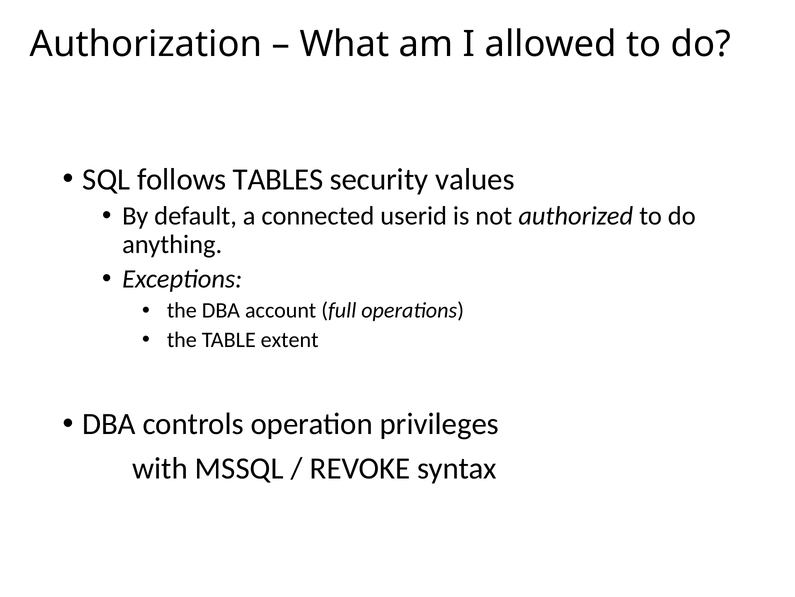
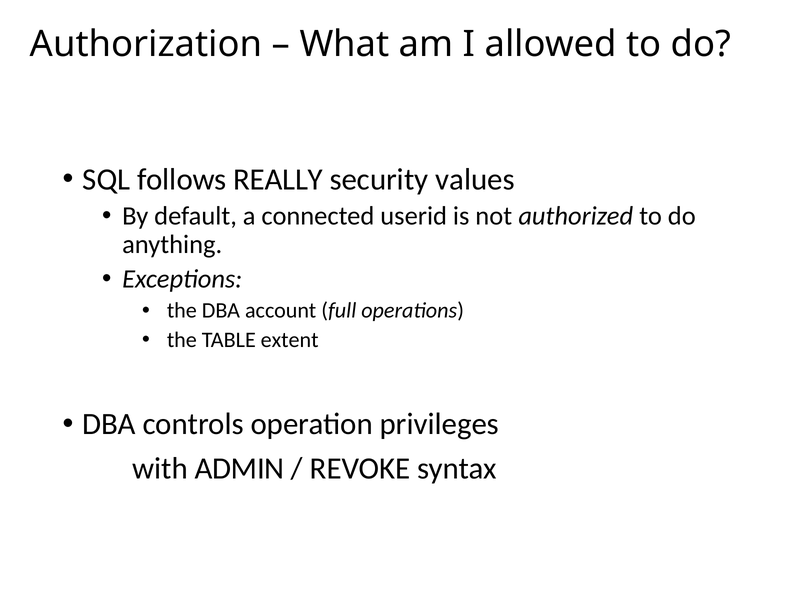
TABLES: TABLES -> REALLY (278, 179)
MSSQL: MSSQL -> ADMIN (240, 468)
